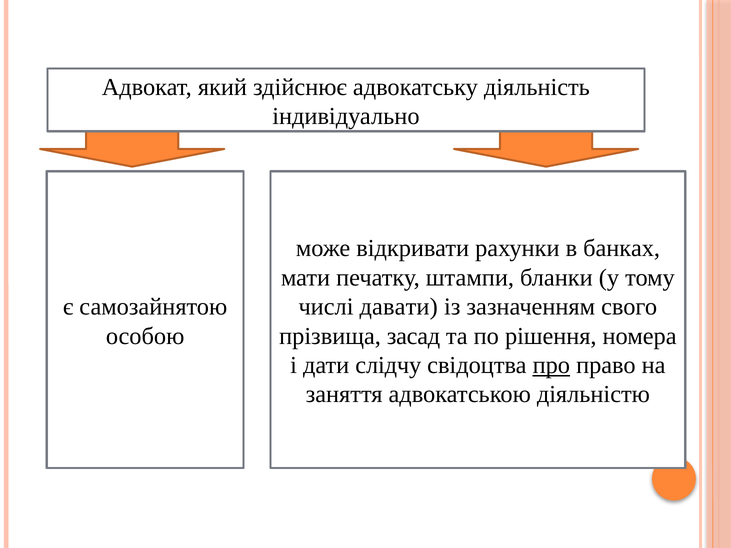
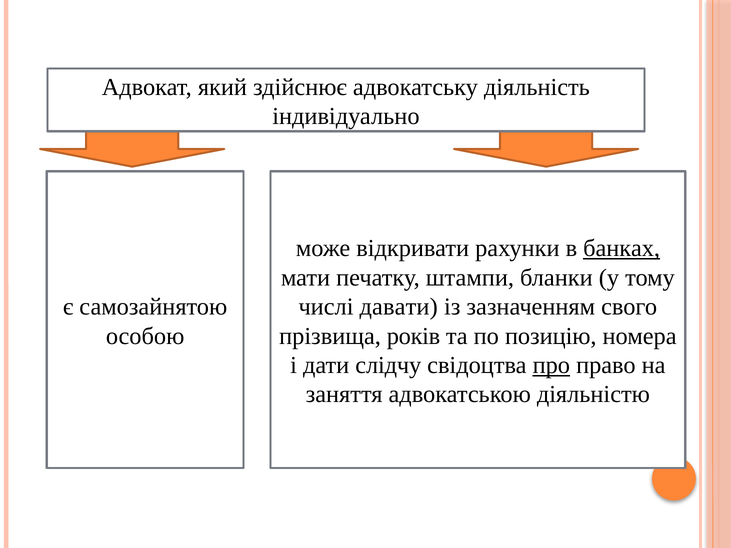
банках underline: none -> present (622, 248)
засад: засад -> років (414, 336)
рішення: рішення -> позицію (551, 336)
